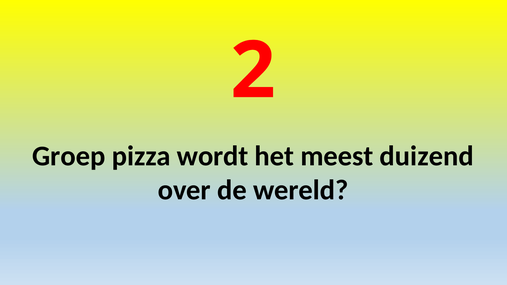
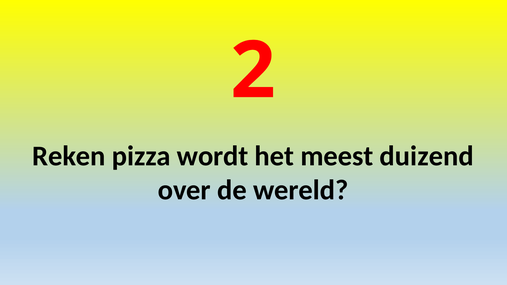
Groep: Groep -> Reken (69, 156)
